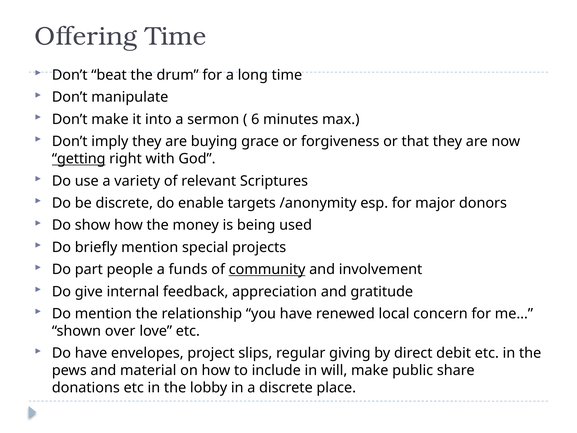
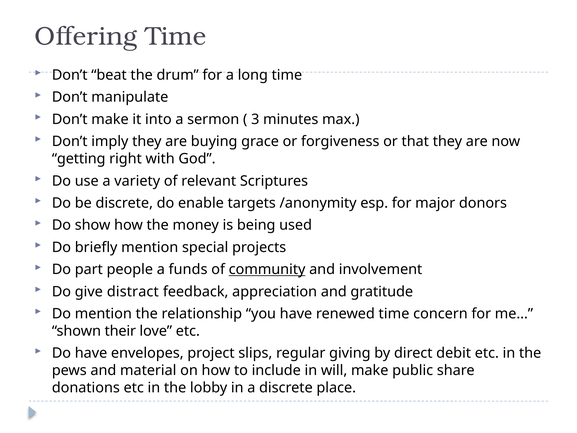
6: 6 -> 3 (255, 119)
getting underline: present -> none (79, 159)
internal: internal -> distract (133, 291)
renewed local: local -> time (394, 314)
over: over -> their (120, 331)
